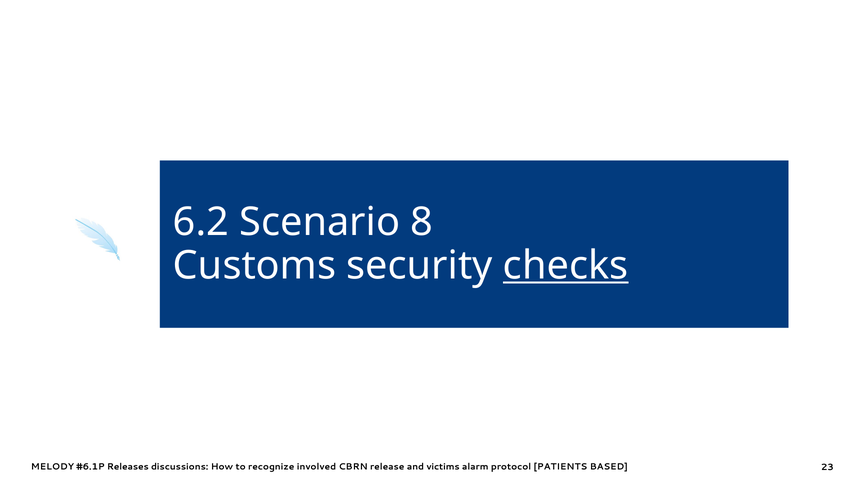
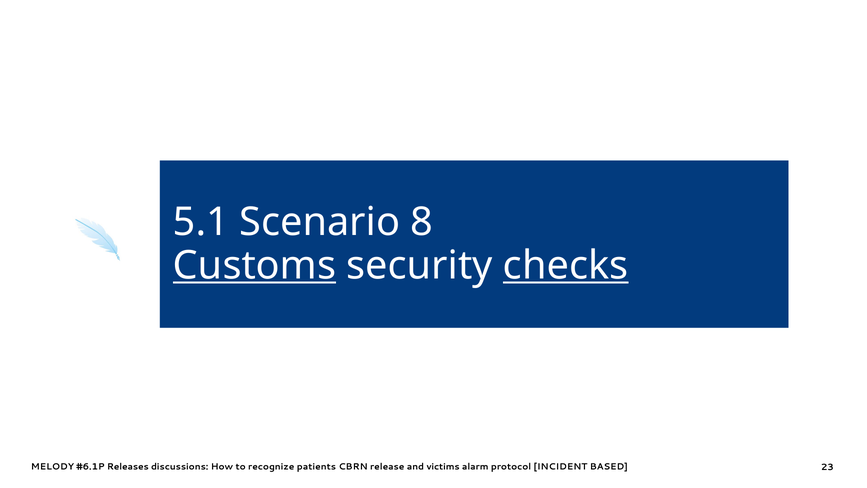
6.2: 6.2 -> 5.1 (201, 222)
Customs underline: none -> present (254, 265)
involved: involved -> patients (316, 466)
PATIENTS: PATIENTS -> INCIDENT (560, 466)
